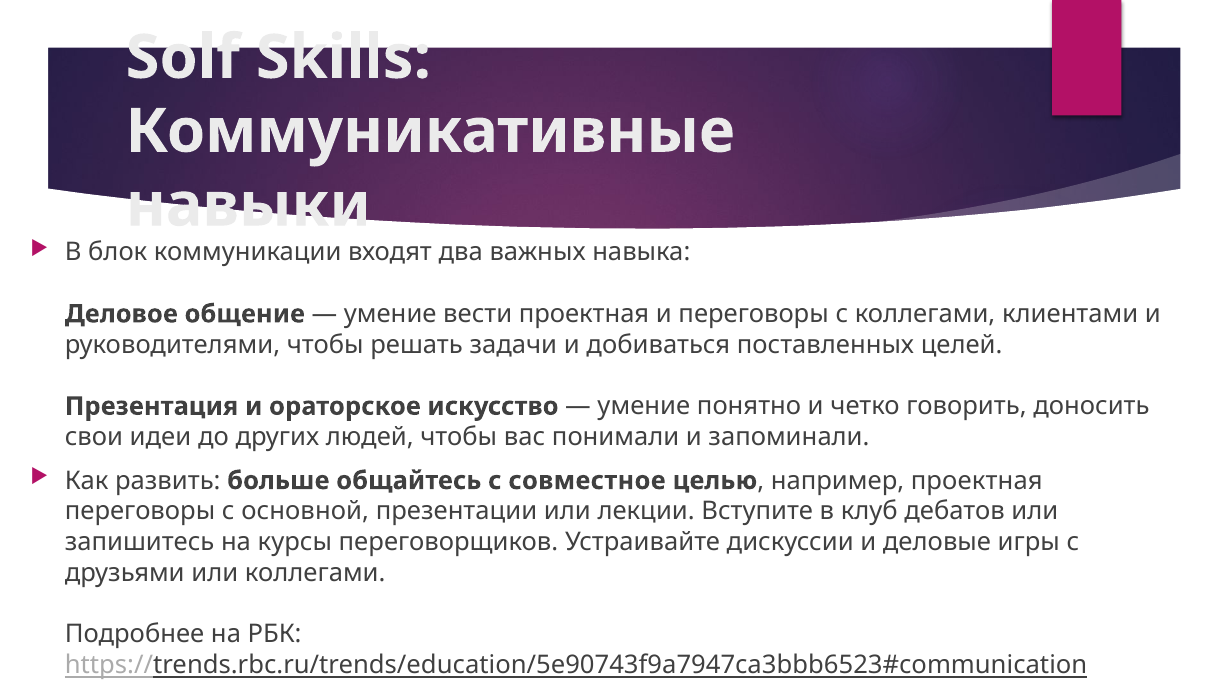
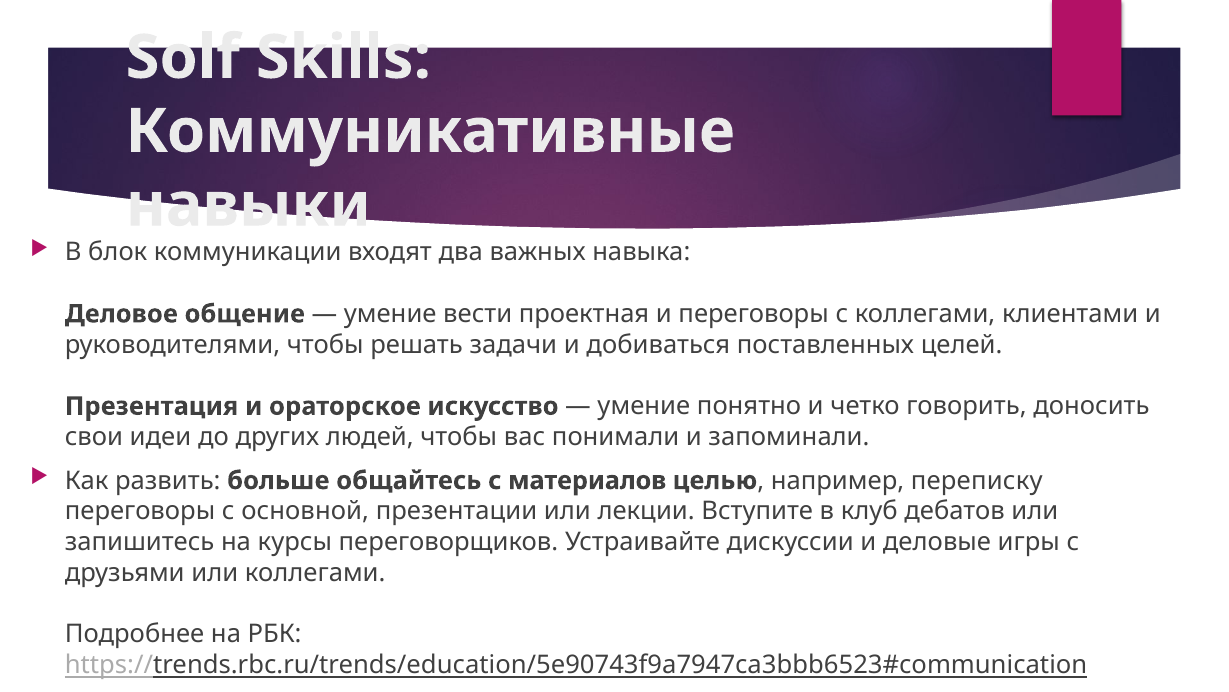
совместное: совместное -> материалов (587, 480)
например проектная: проектная -> переписку (977, 480)
